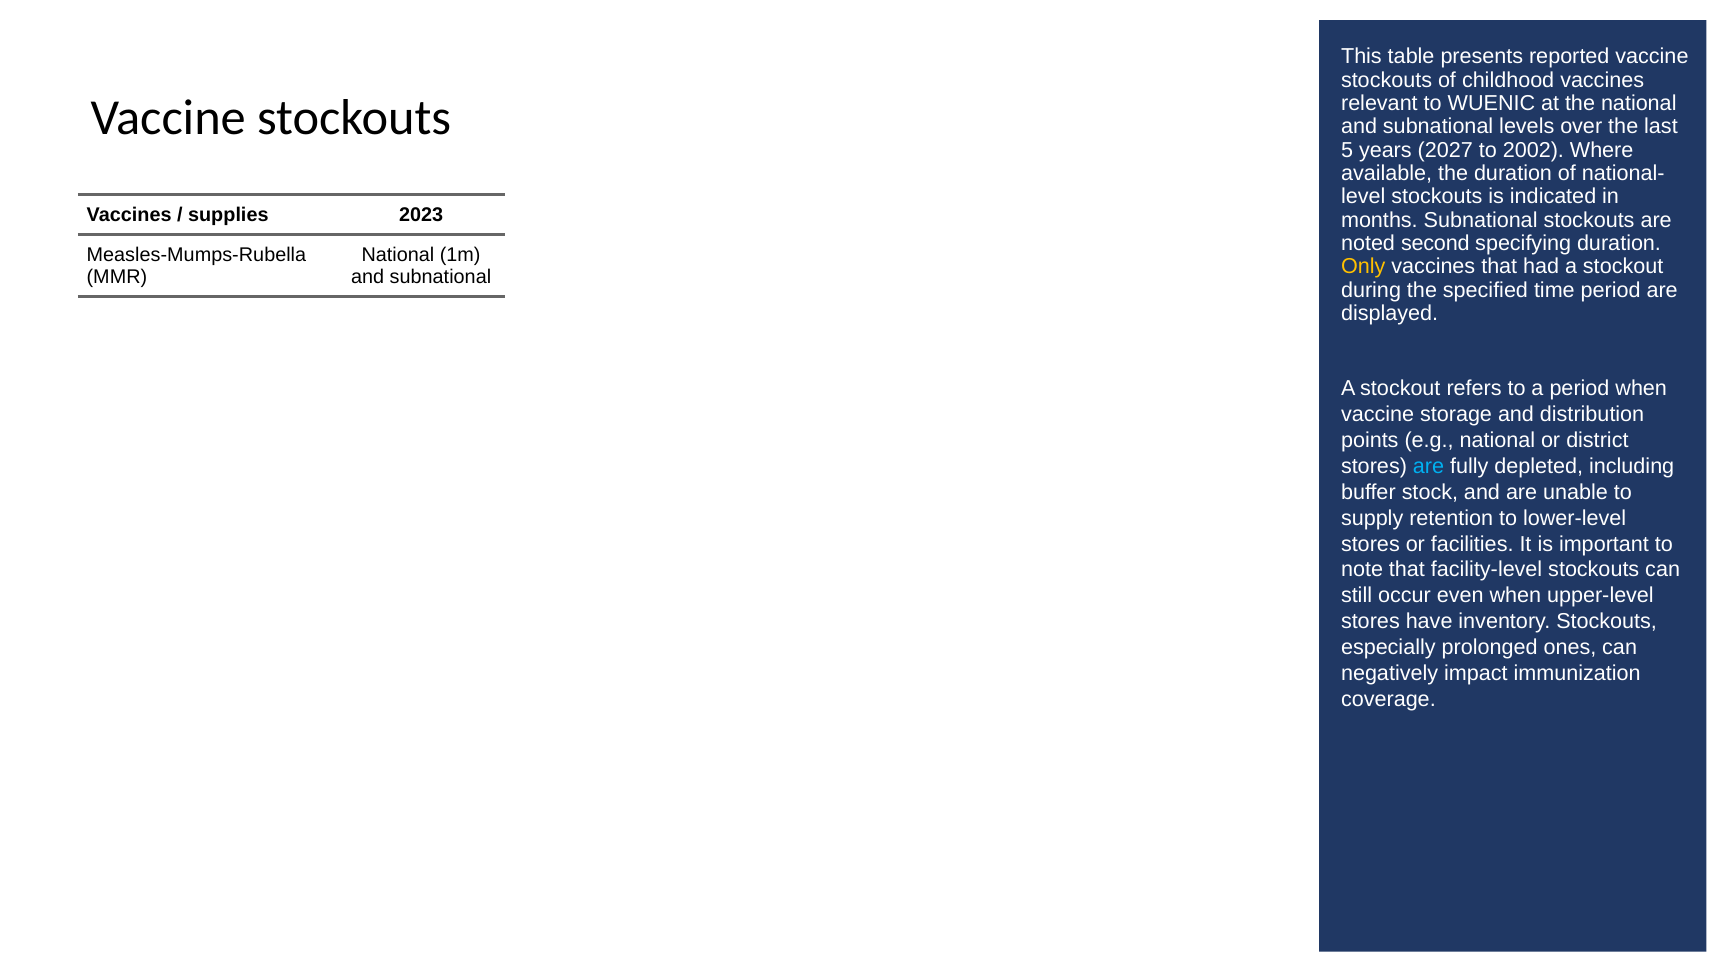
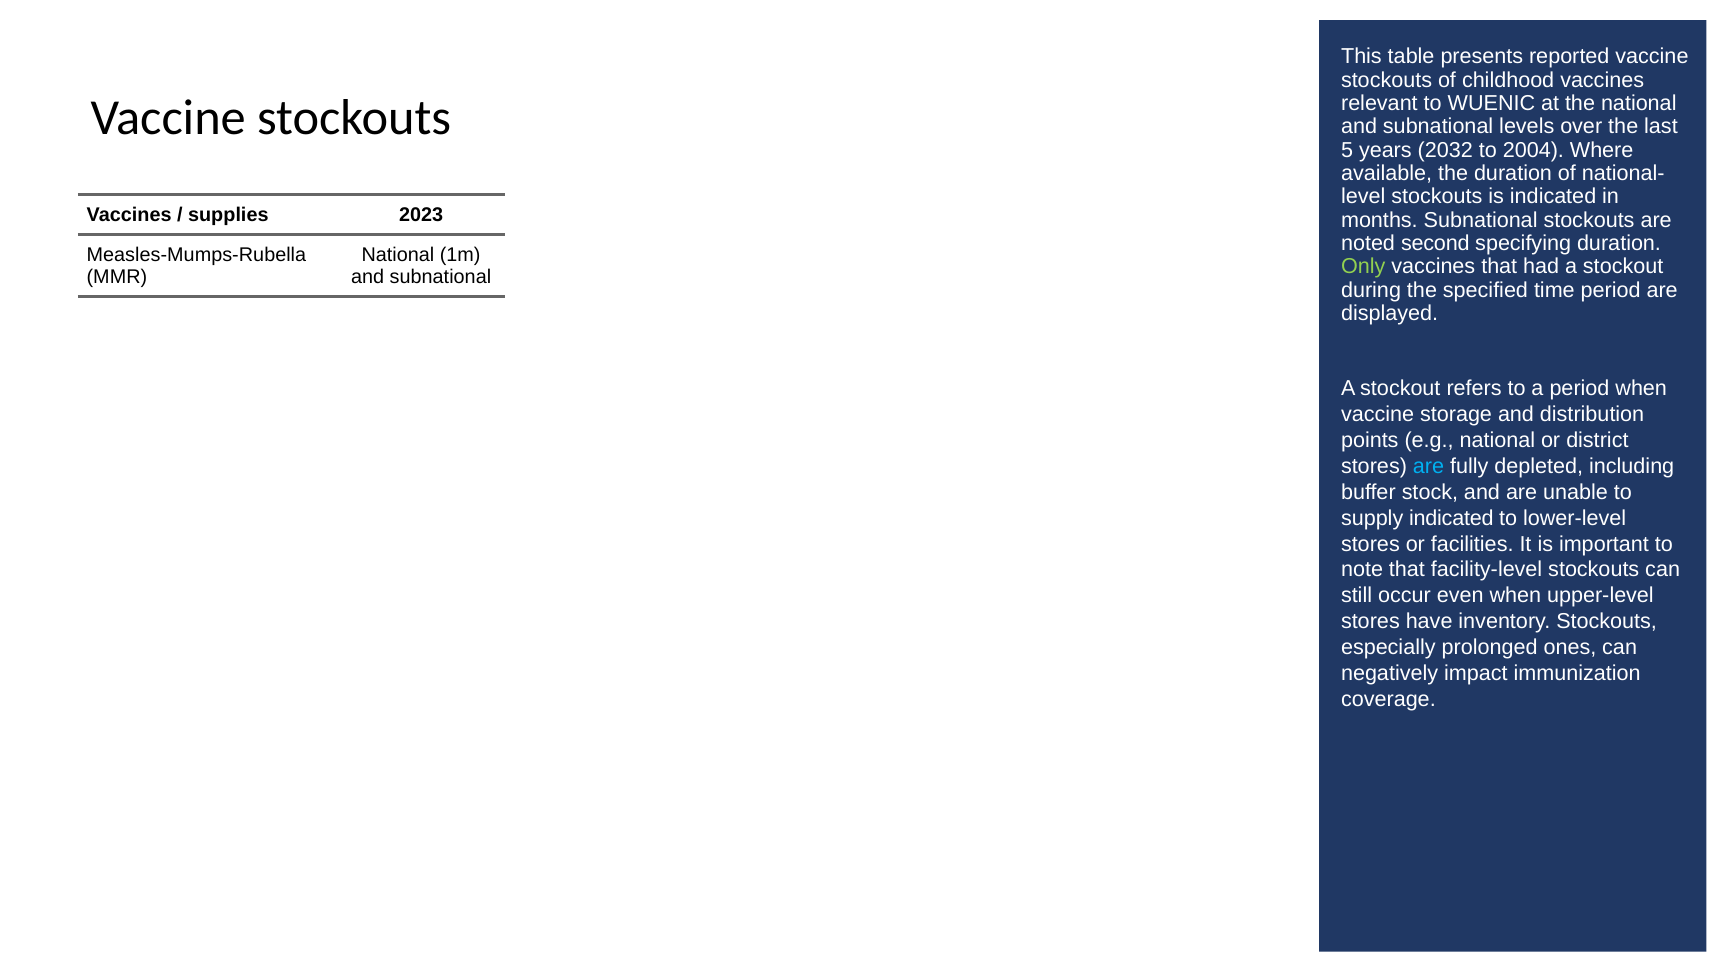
2027: 2027 -> 2032 (1445, 150)
2002: 2002 -> 2004 (1533, 150)
Only colour: yellow -> light green (1363, 267)
supply retention: retention -> indicated (1451, 518)
